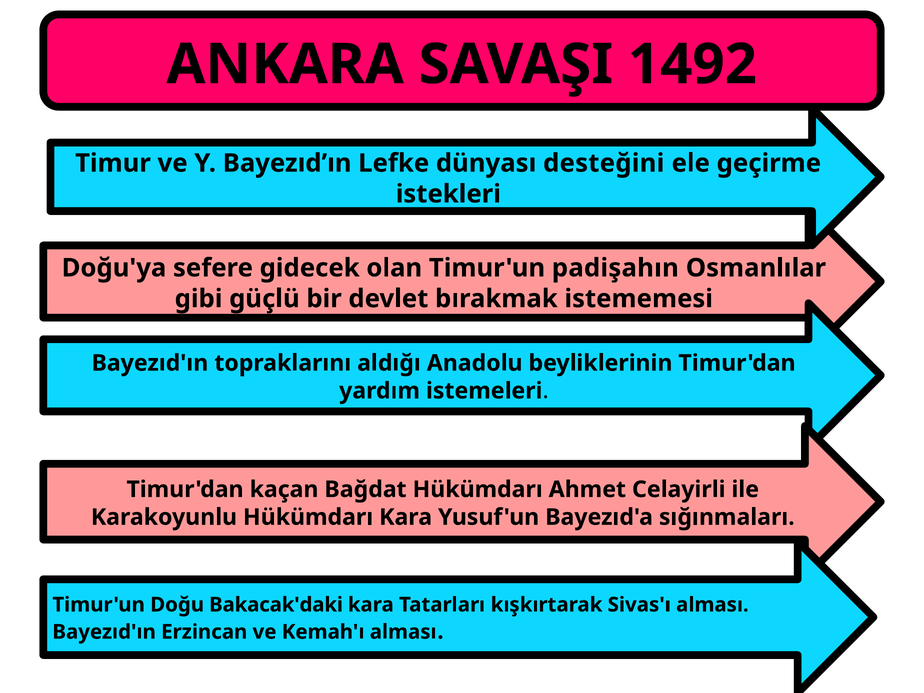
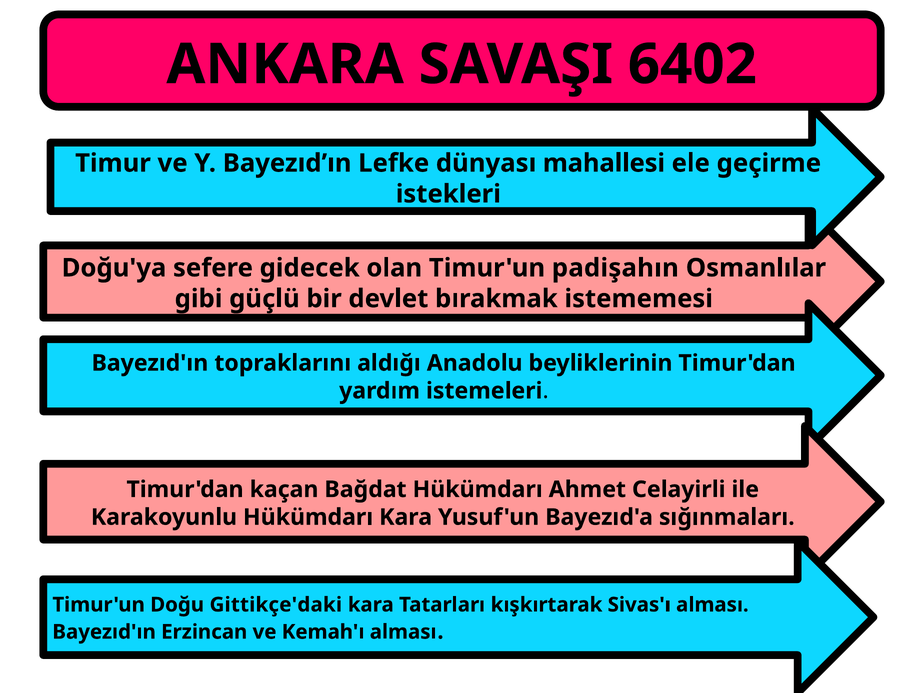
1492: 1492 -> 6402 (692, 65)
desteğini: desteğini -> mahallesi (604, 163)
Bakacak'daki: Bakacak'daki -> Gittikçe'daki (276, 605)
